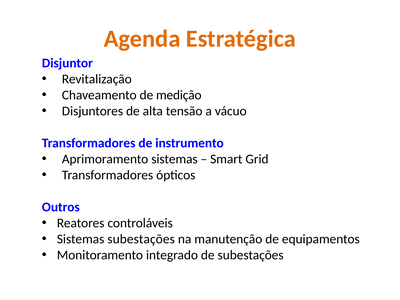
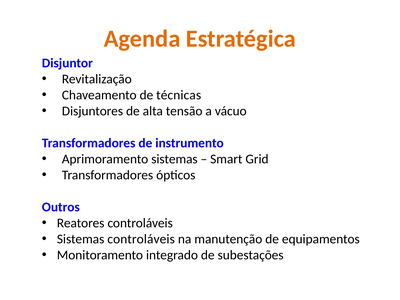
medição: medição -> técnicas (179, 95)
Sistemas subestações: subestações -> controláveis (141, 239)
